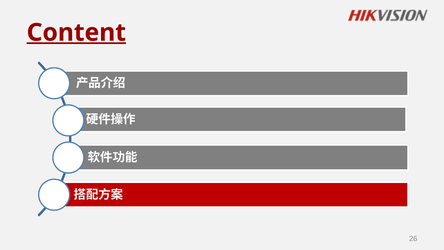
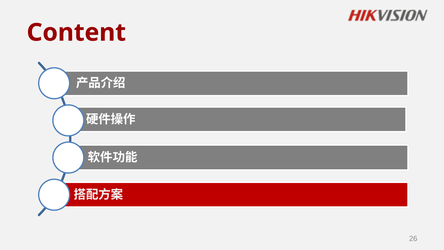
Content underline: present -> none (76, 33)
